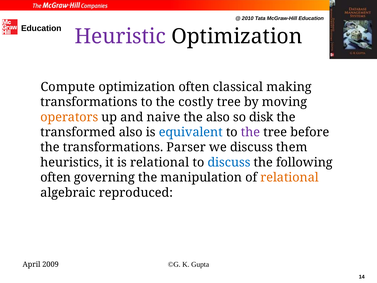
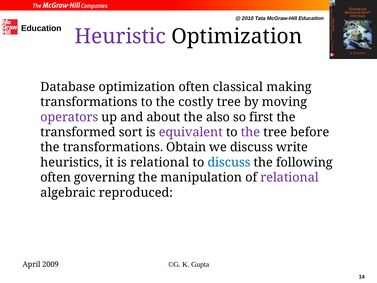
Compute: Compute -> Database (68, 87)
operators colour: orange -> purple (69, 117)
naive: naive -> about (164, 117)
disk: disk -> first (261, 117)
transformed also: also -> sort (131, 132)
equivalent colour: blue -> purple (191, 132)
Parser: Parser -> Obtain (186, 147)
them: them -> write (292, 147)
relational colour: orange -> purple (290, 177)
